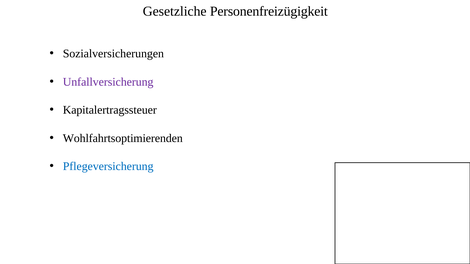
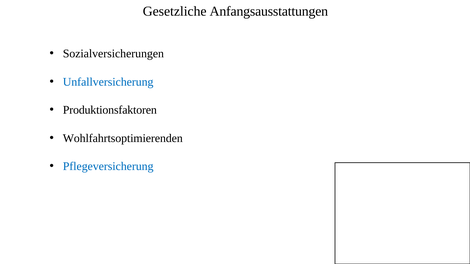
Personenfreizügigkeit: Personenfreizügigkeit -> Anfangsausstattungen (269, 11)
Unfallversicherung colour: purple -> blue (108, 82)
Kapitalertragssteuer: Kapitalertragssteuer -> Produktionsfaktoren (110, 110)
